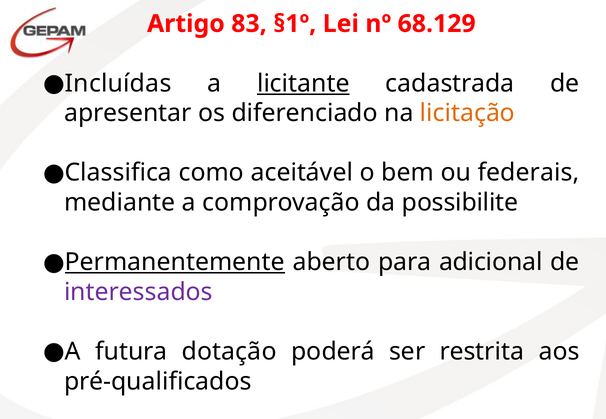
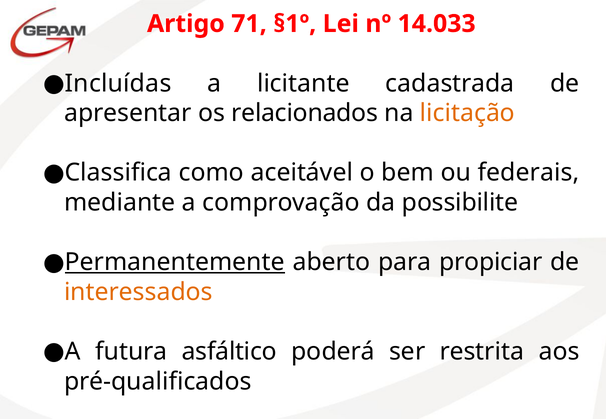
83: 83 -> 71 (249, 24)
68.129: 68.129 -> 14.033 (437, 24)
licitante underline: present -> none (303, 83)
diferenciado: diferenciado -> relacionados (305, 113)
adicional: adicional -> propiciar (491, 263)
interessados colour: purple -> orange (138, 292)
dotação: dotação -> asfáltico (229, 352)
